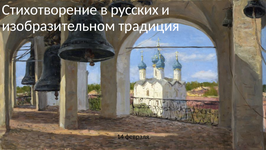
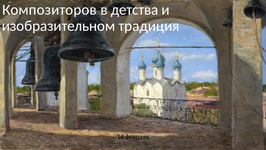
Стихотворение: Стихотворение -> Композиторов (49, 10)
русских: русских -> детства (135, 10)
